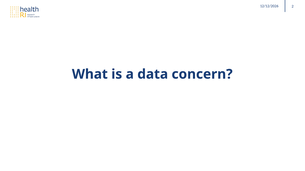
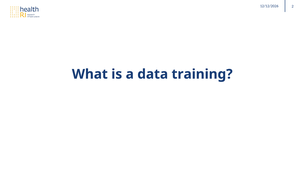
concern: concern -> training (202, 74)
